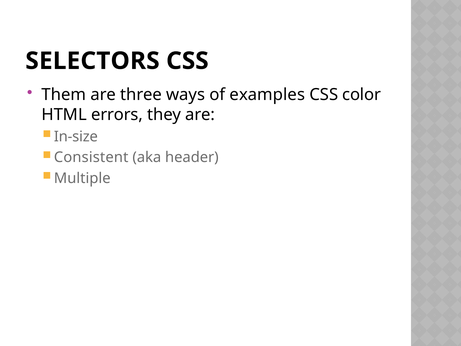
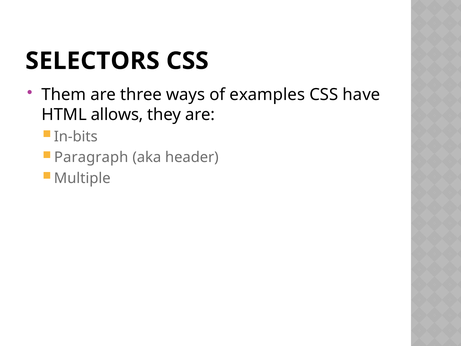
color: color -> have (361, 95)
errors: errors -> allows (117, 115)
In-size: In-size -> In-bits (76, 136)
Consistent: Consistent -> Paragraph (91, 157)
